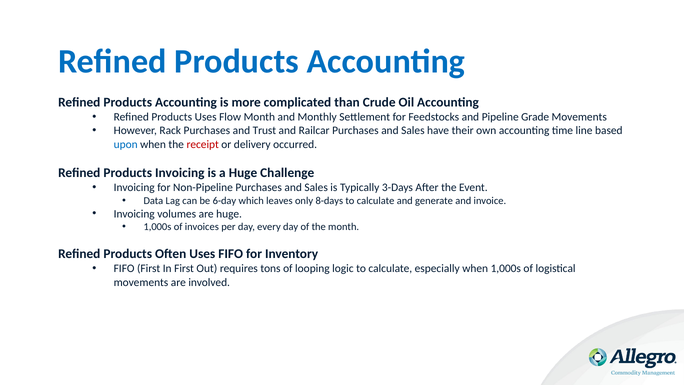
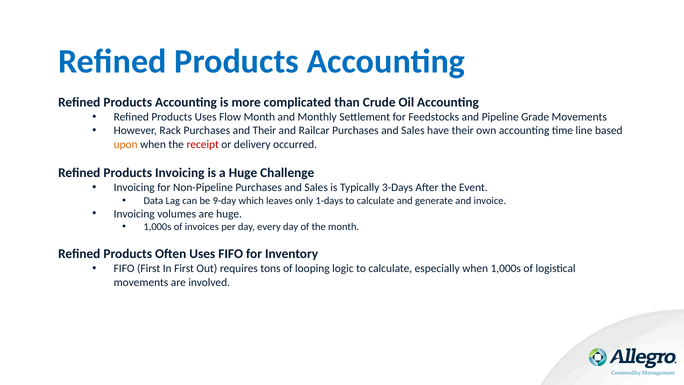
and Trust: Trust -> Their (264, 130)
upon colour: blue -> orange (126, 144)
6-day: 6-day -> 9-day (224, 201)
8-days: 8-days -> 1-days (329, 201)
